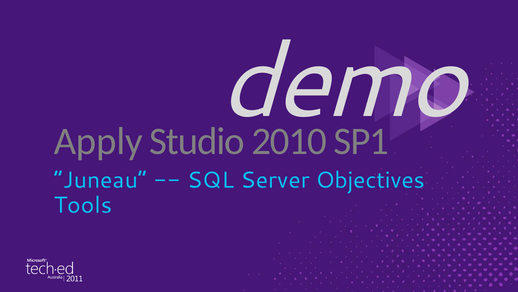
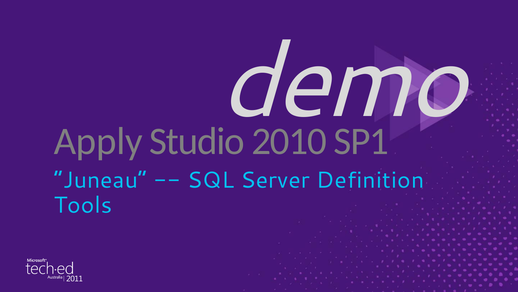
Objectives: Objectives -> Definition (370, 180)
